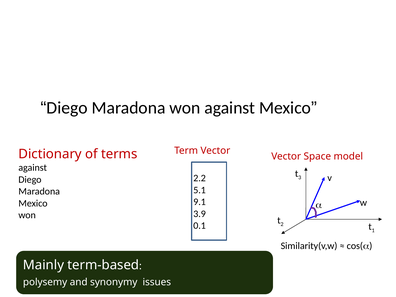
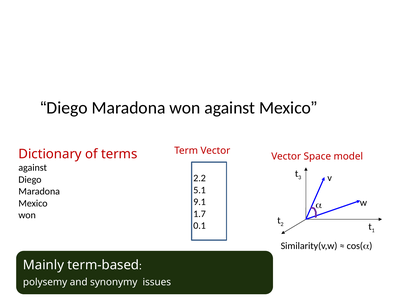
3.9: 3.9 -> 1.7 (200, 214)
